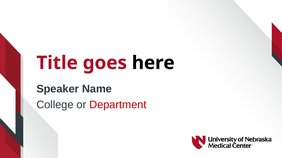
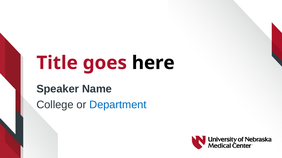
Department colour: red -> blue (118, 105)
